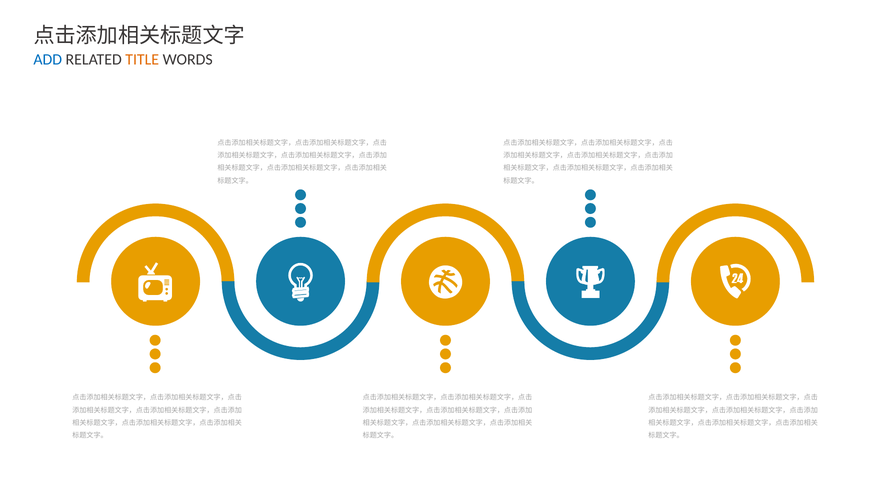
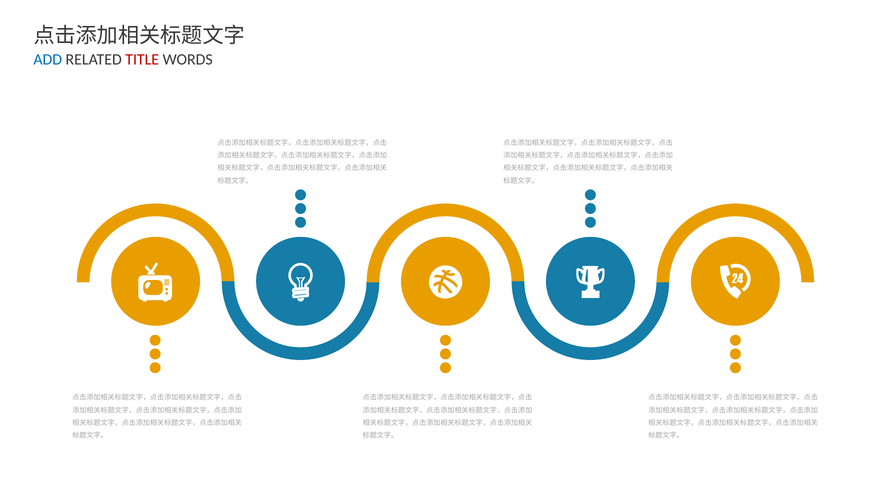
TITLE colour: orange -> red (142, 59)
